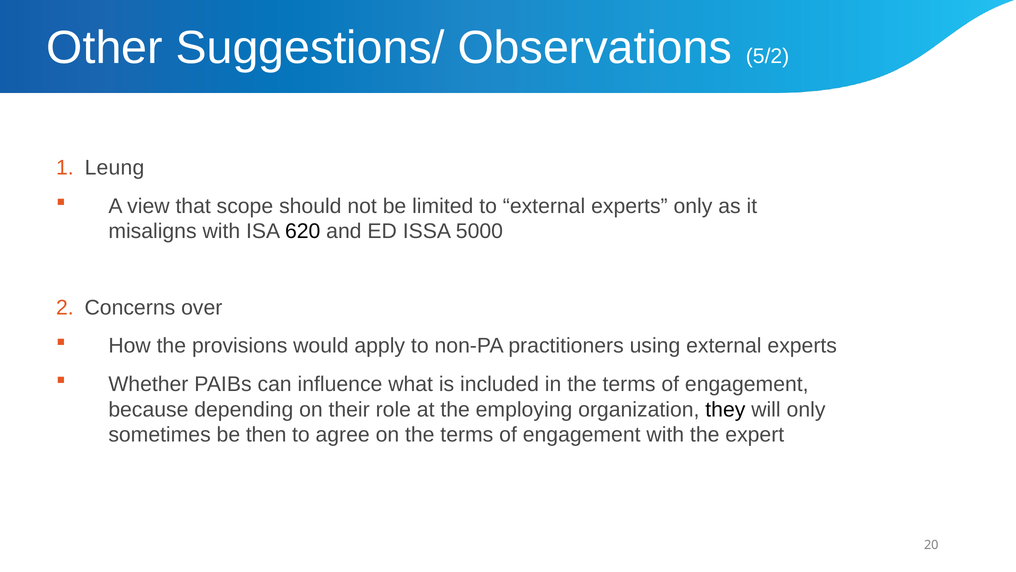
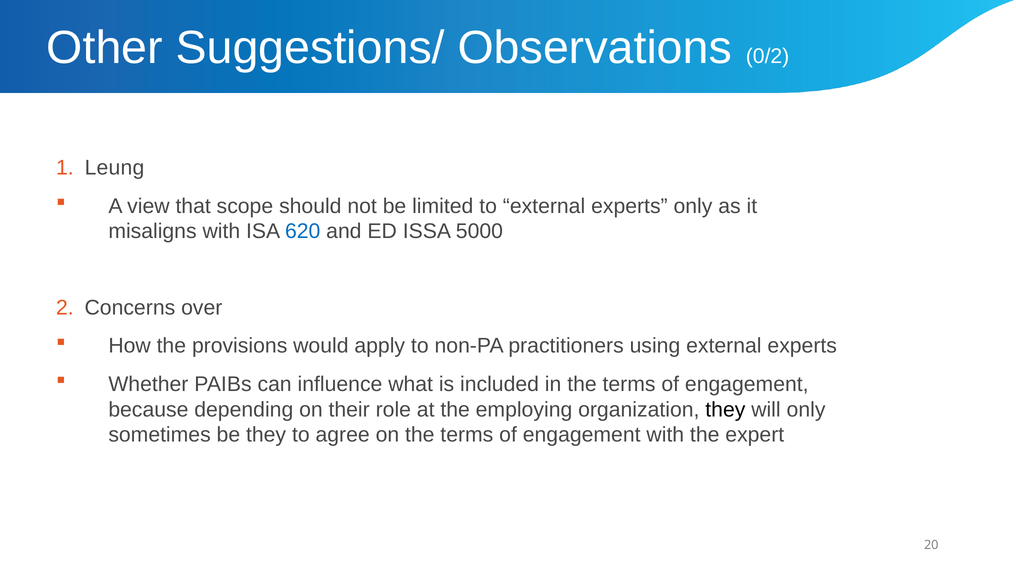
5/2: 5/2 -> 0/2 (768, 56)
620 colour: black -> blue (303, 231)
be then: then -> they (266, 435)
